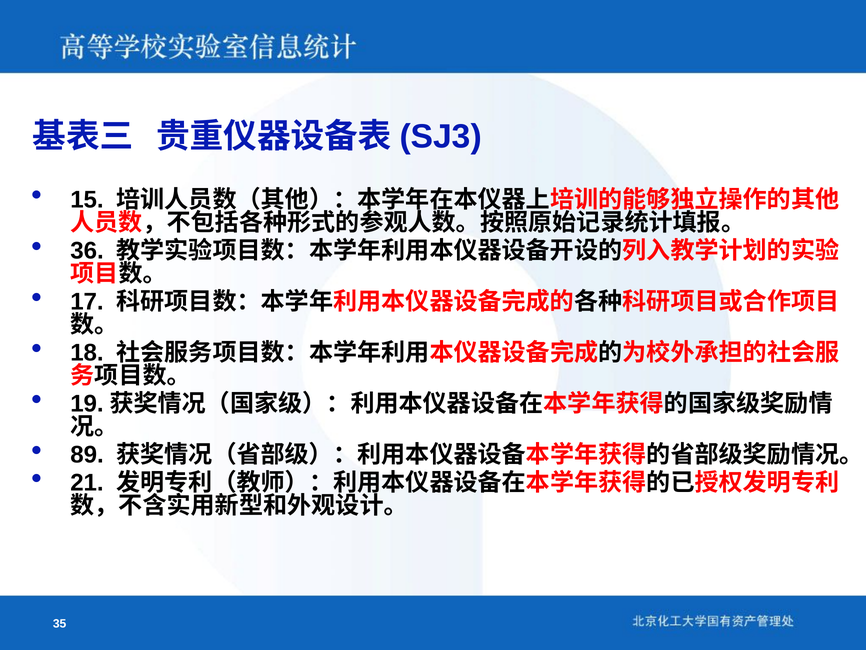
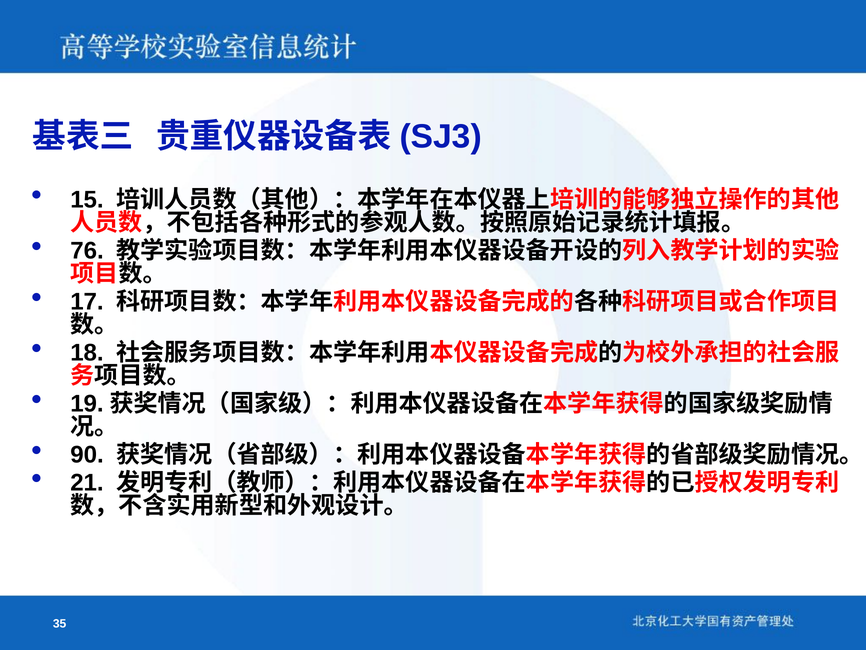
36: 36 -> 76 (87, 250)
89: 89 -> 90 (87, 455)
